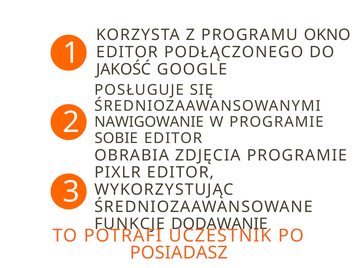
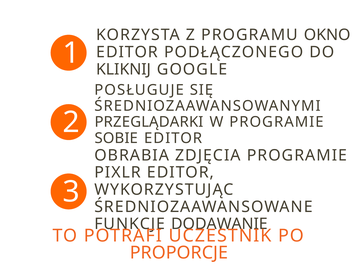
JAKOŚĆ: JAKOŚĆ -> KLIKNIJ (124, 69)
NAWIGOWANIE: NAWIGOWANIE -> PRZEGLĄDARKI (149, 122)
POSIADASZ: POSIADASZ -> PROPORCJE (179, 253)
